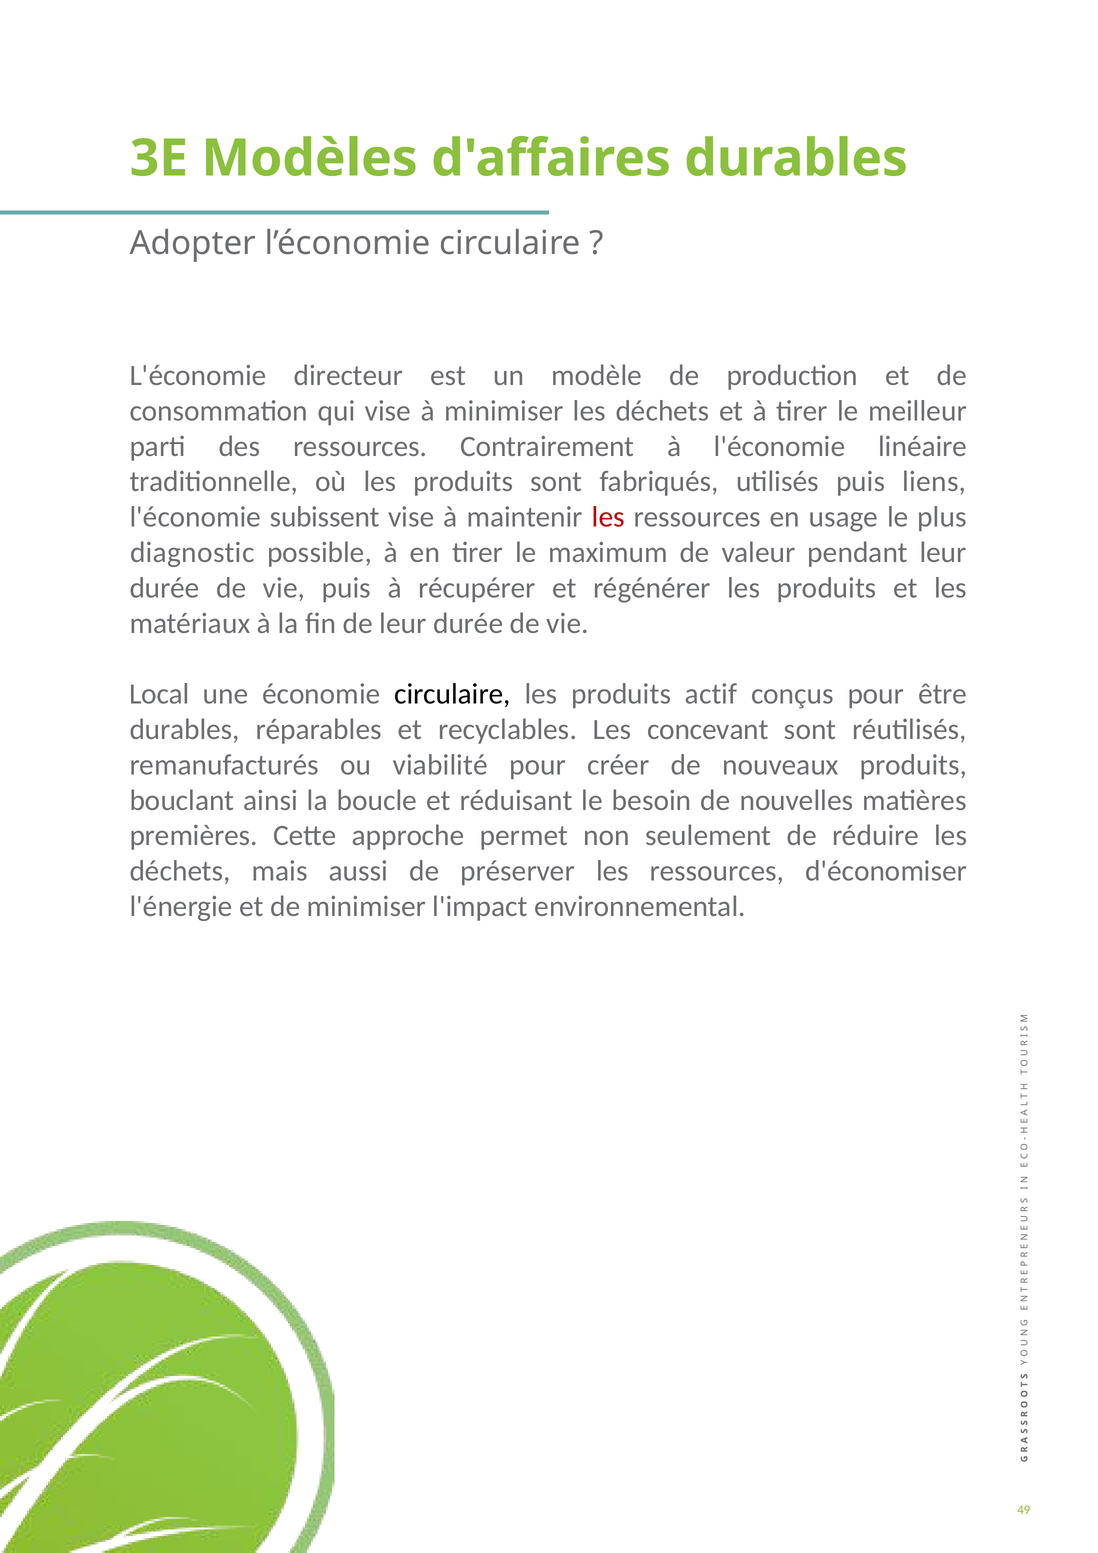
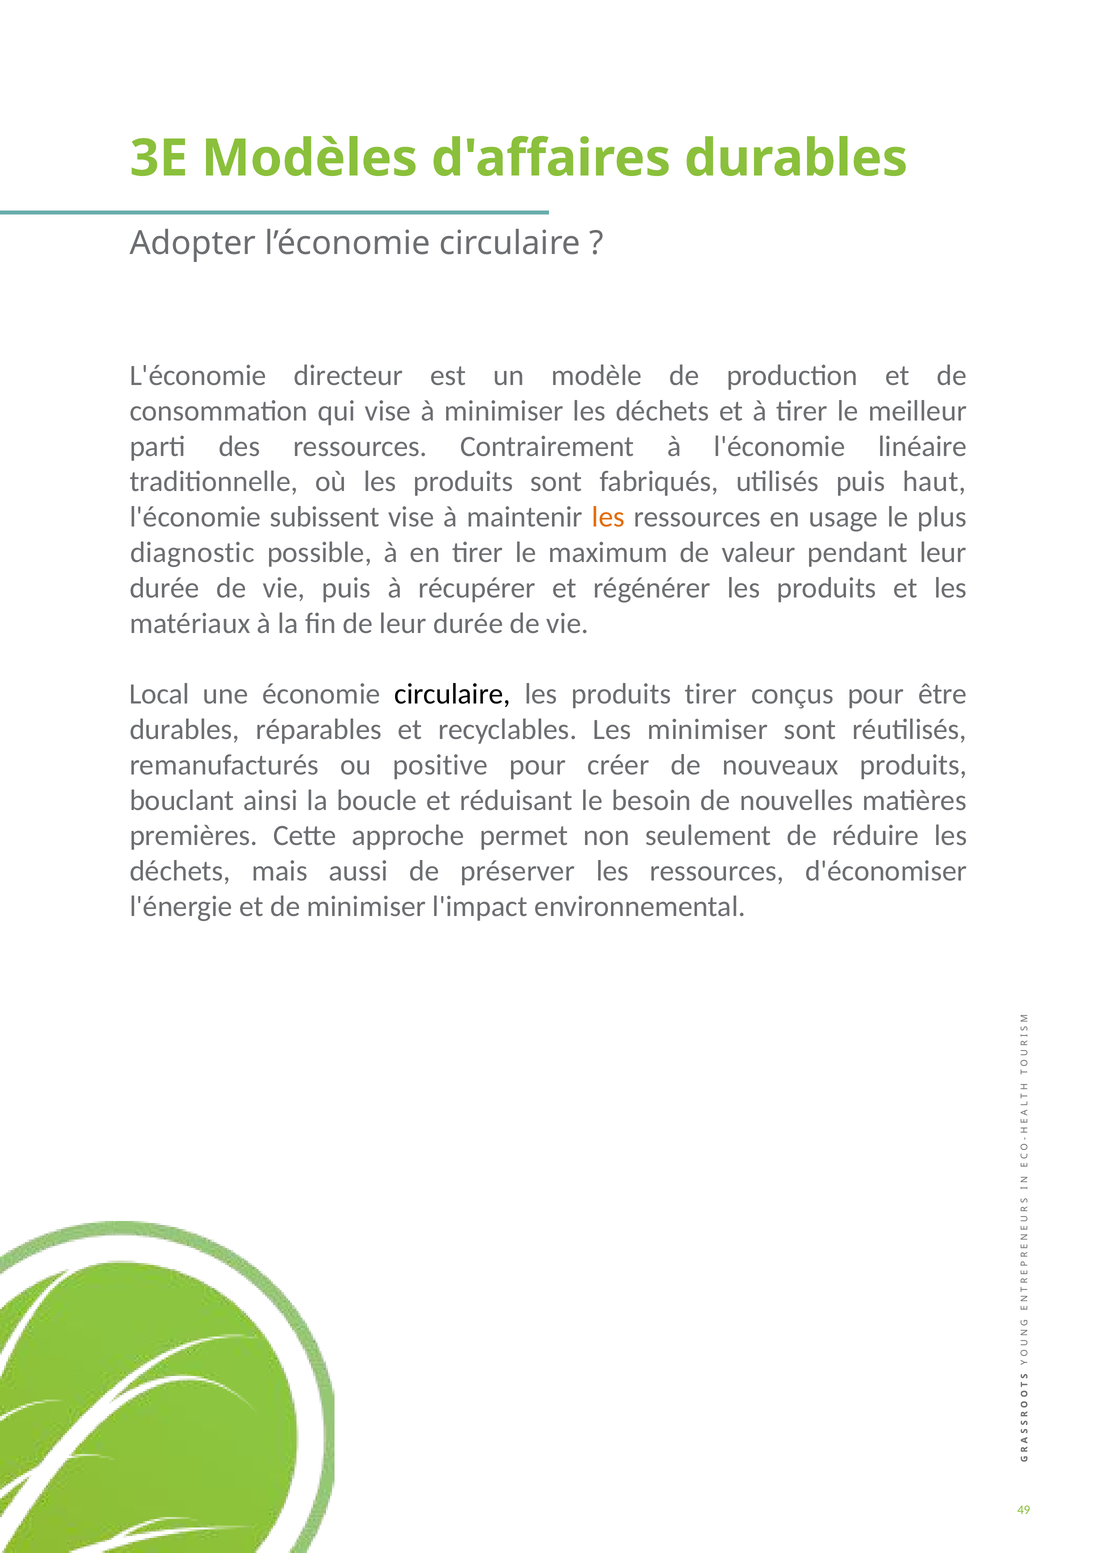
liens: liens -> haut (934, 482)
les colour: red -> orange (608, 517)
produits actif: actif -> tirer (711, 694)
Les concevant: concevant -> minimiser (708, 729)
viabilité: viabilité -> positive (440, 765)
